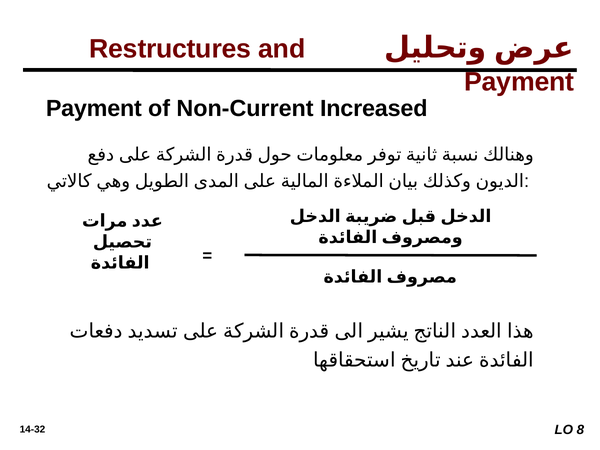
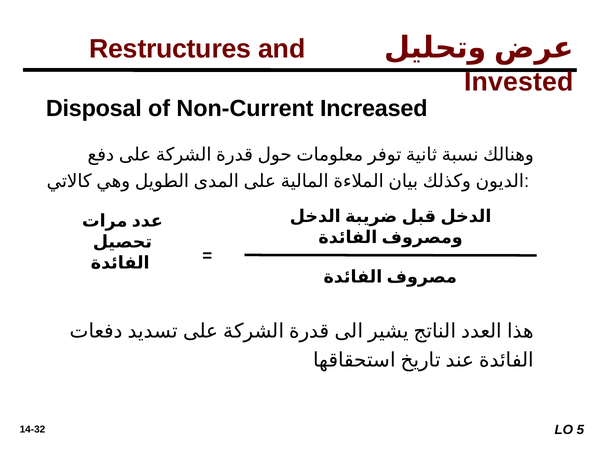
Payment: Payment -> Invested (519, 82)
Payment: Payment -> Disposal (94, 109)
8: 8 -> 5 (580, 430)
